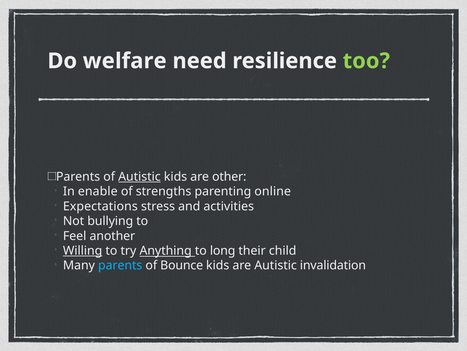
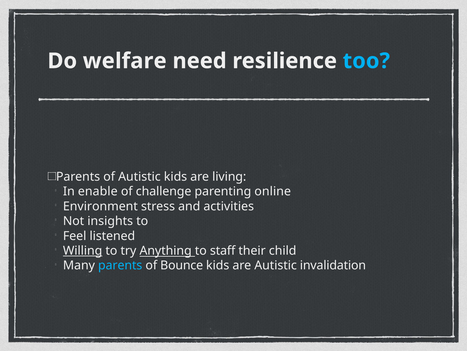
too colour: light green -> light blue (366, 61)
Autistic underline: present -> none (139, 176)
other: other -> living (229, 176)
strengths: strengths -> challenge (164, 191)
Expectations: Expectations -> Environment (100, 206)
bullying: bullying -> insights (110, 221)
another: another -> listened (112, 235)
long: long -> staff (223, 250)
